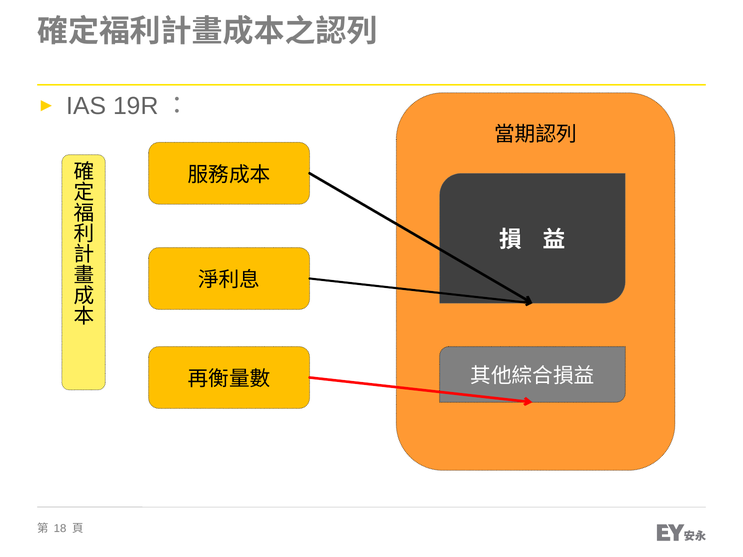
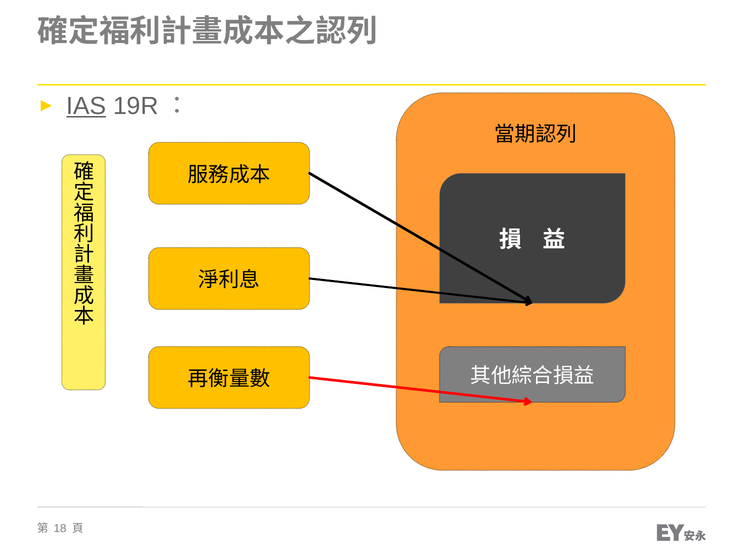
IAS underline: none -> present (86, 106)
